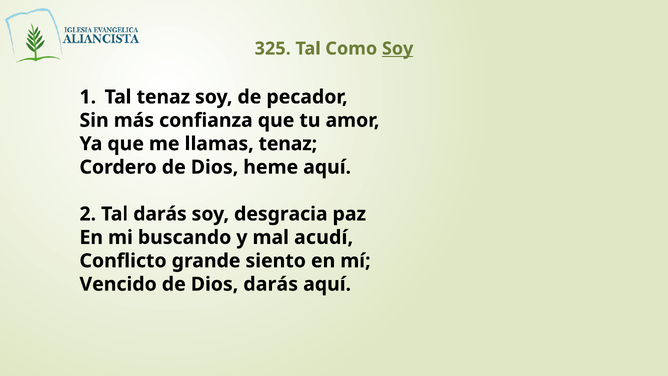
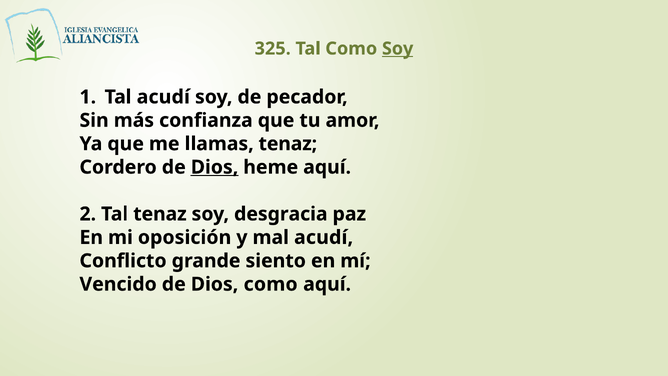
Tal tenaz: tenaz -> acudí (163, 97)
Dios underline: none -> present (215, 167)
Tal darás: darás -> tenaz (160, 214)
buscando: buscando -> oposición (185, 237)
Dios darás: darás -> como (271, 284)
